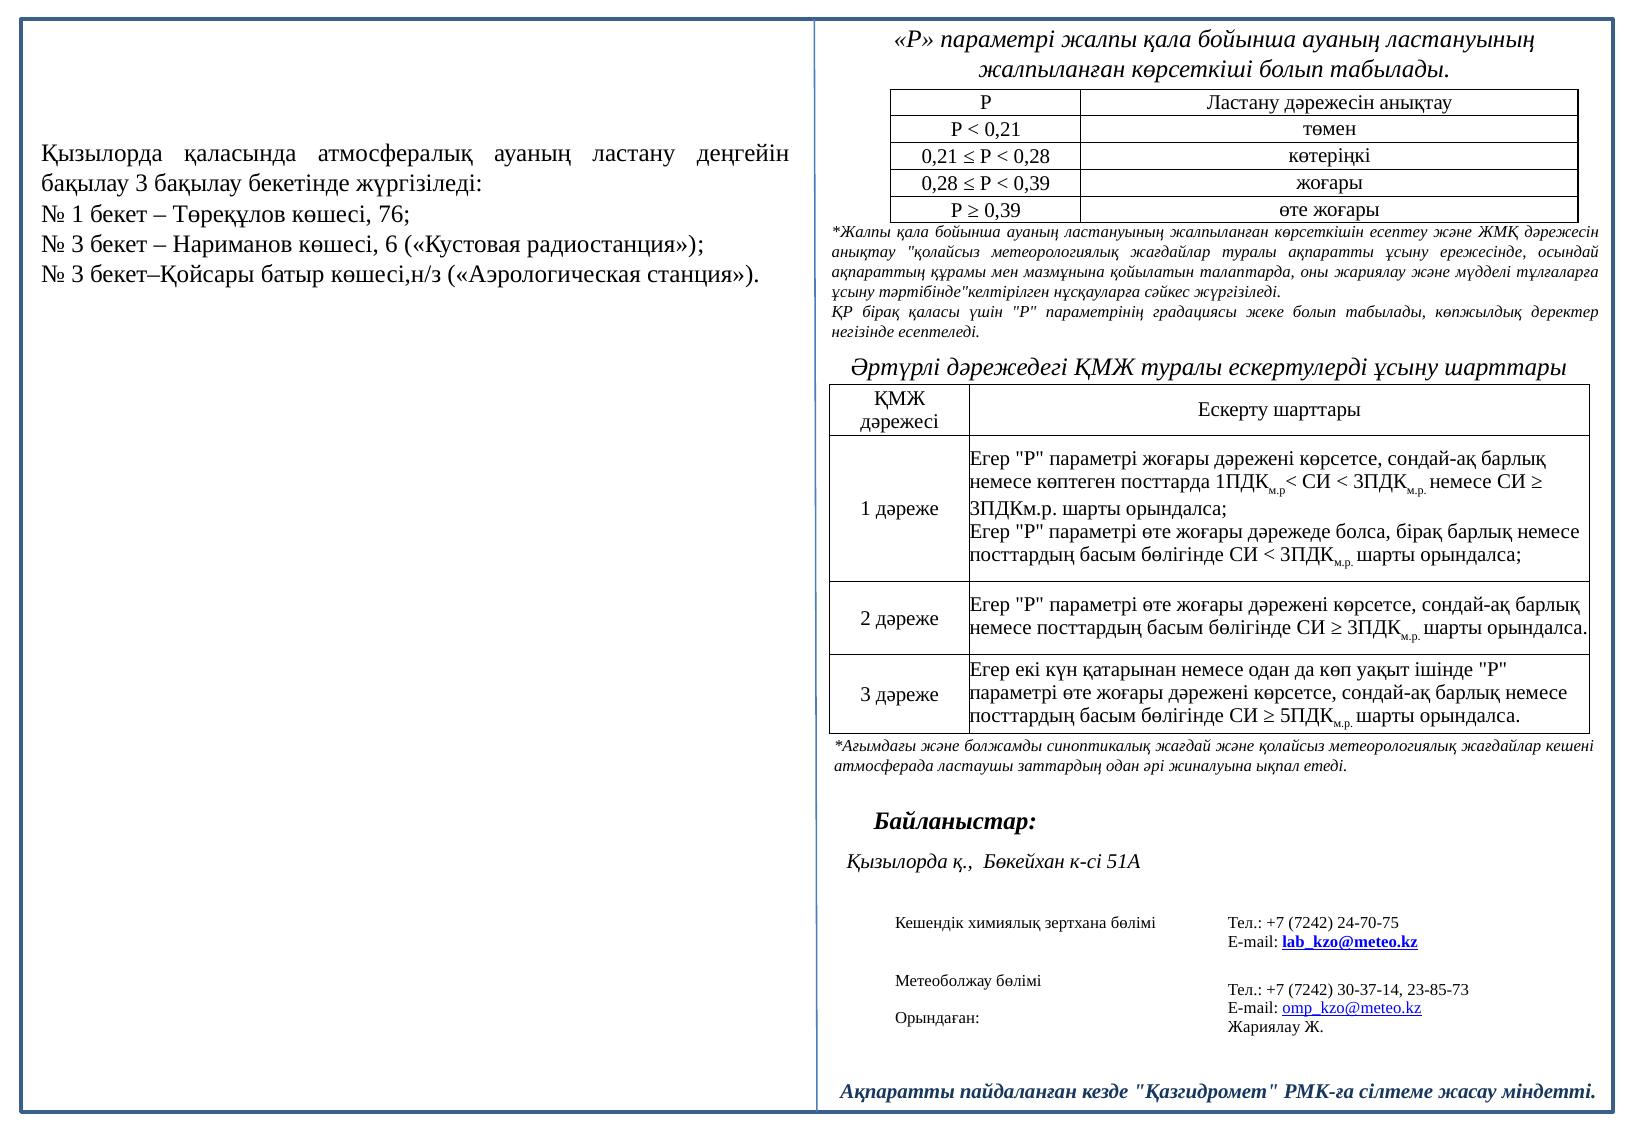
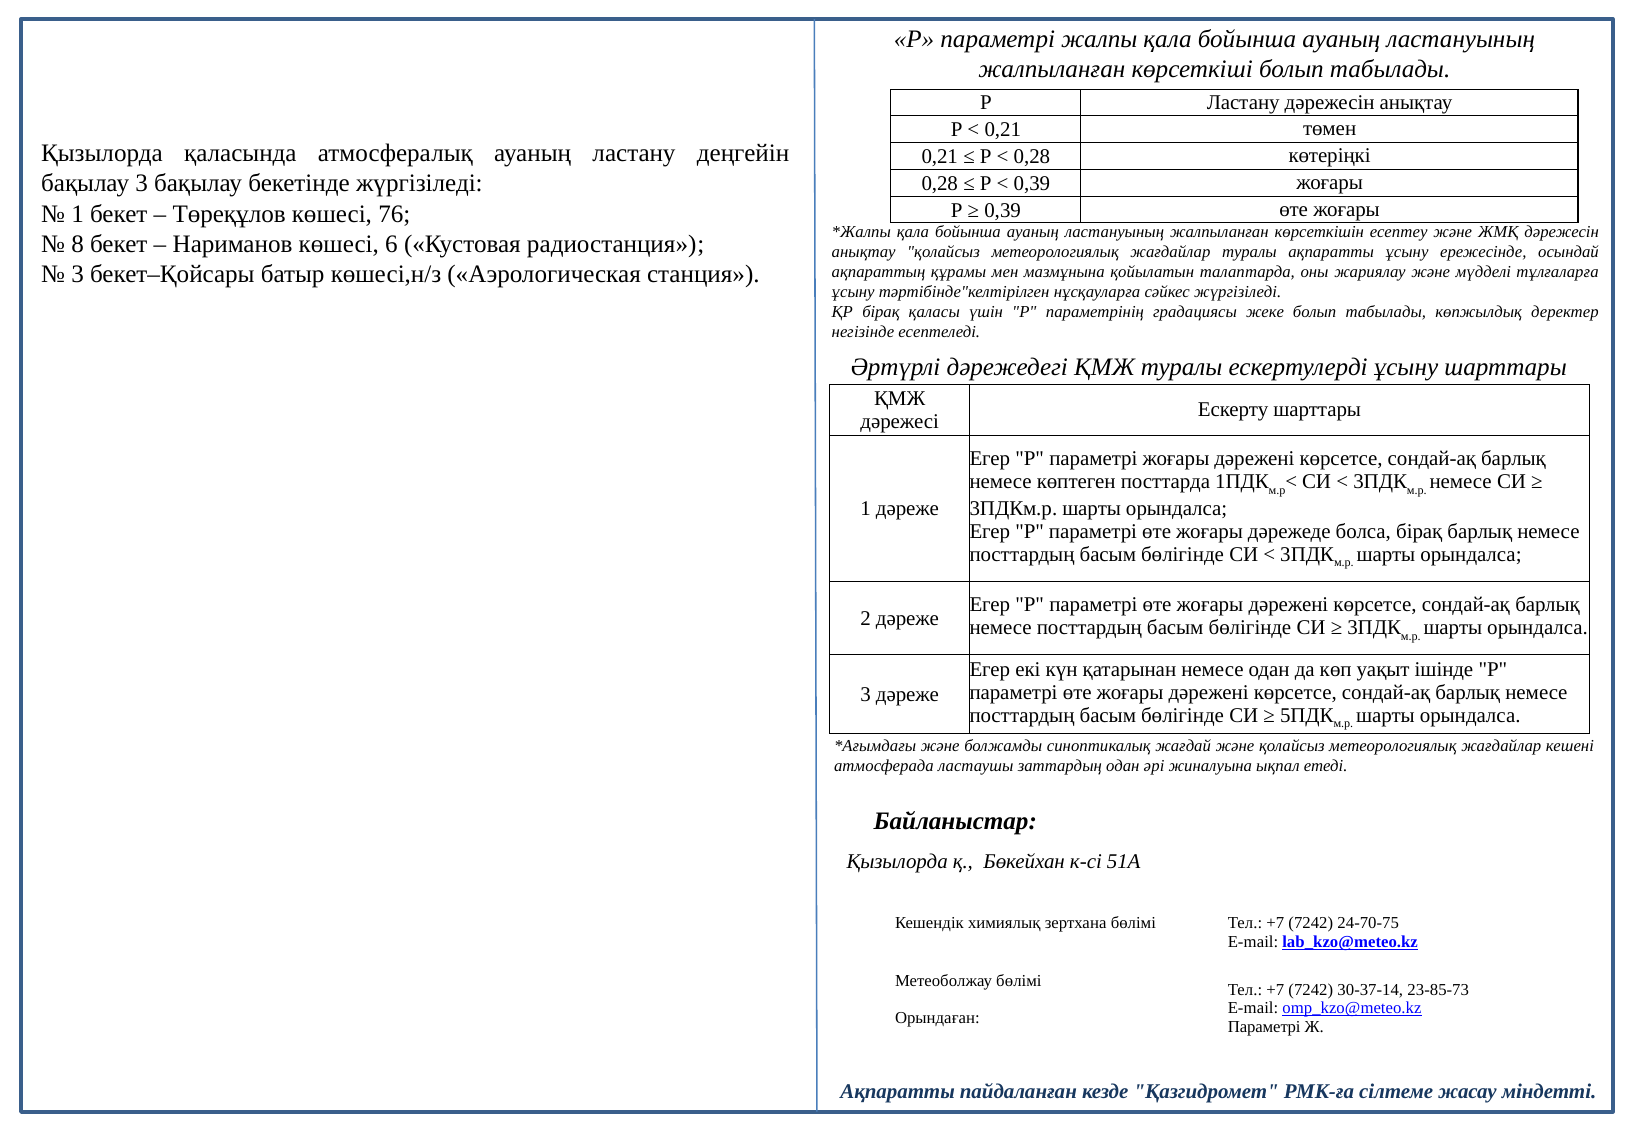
3: 3 -> 8 (78, 244)
Жариялау: Жариялау -> Параметрі (1264, 1027)
